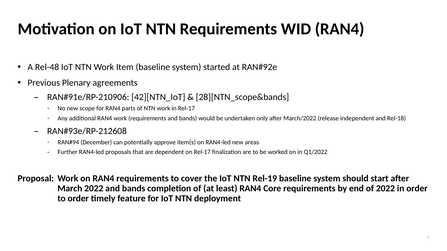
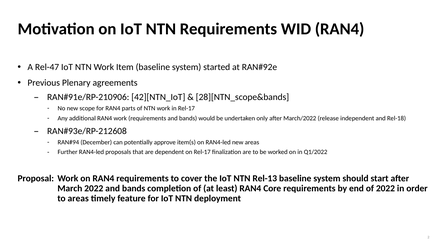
Rel-48: Rel-48 -> Rel-47 (47, 67)
Rel-19: Rel-19 -> Rel-13 (265, 179)
to order: order -> areas (78, 199)
